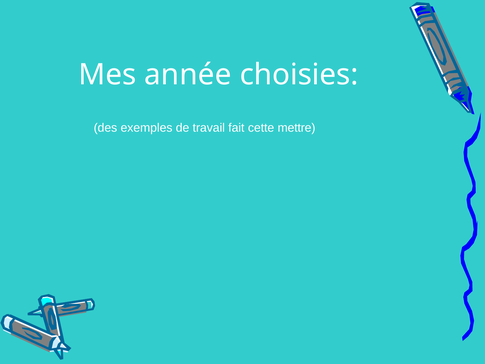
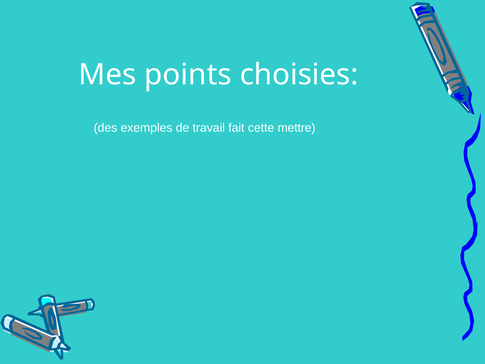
année: année -> points (188, 75)
